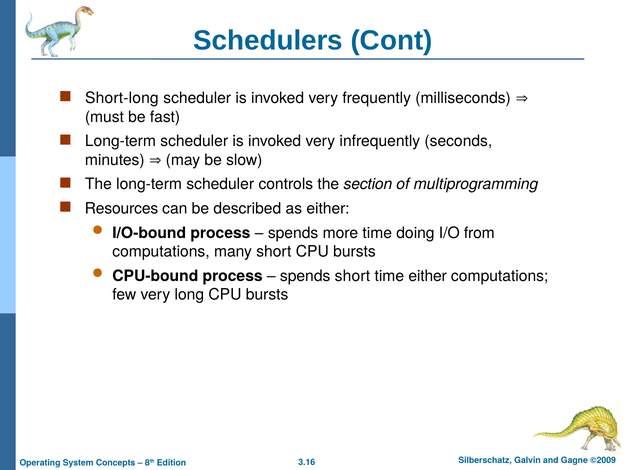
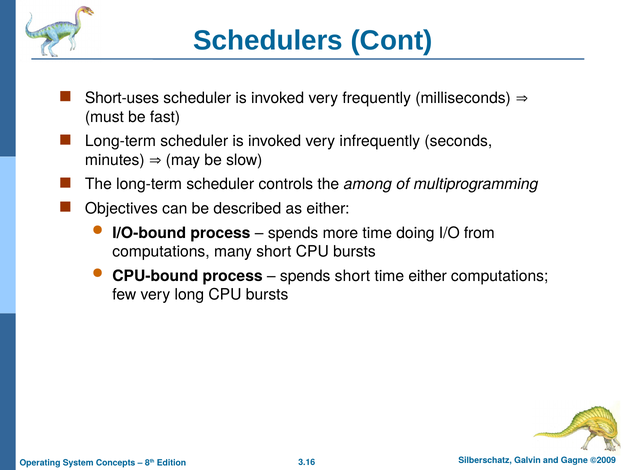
Short-long: Short-long -> Short-uses (122, 98)
section: section -> among (368, 184)
Resources: Resources -> Objectives (121, 208)
